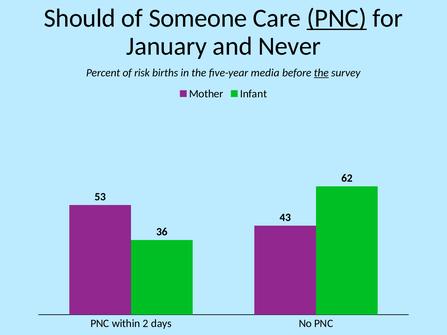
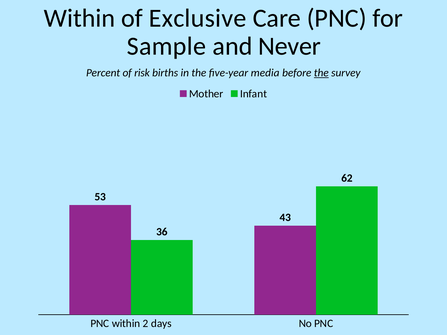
Should: Should -> Within (80, 18)
Someone: Someone -> Exclusive (198, 18)
PNC underline: present -> none (337, 18)
January: January -> Sample (166, 46)
